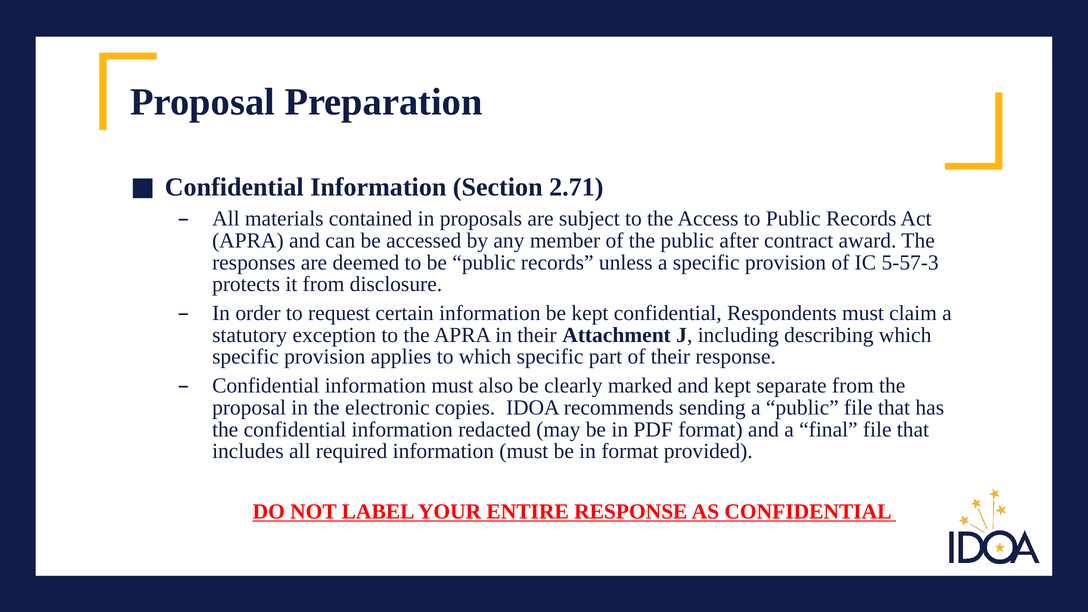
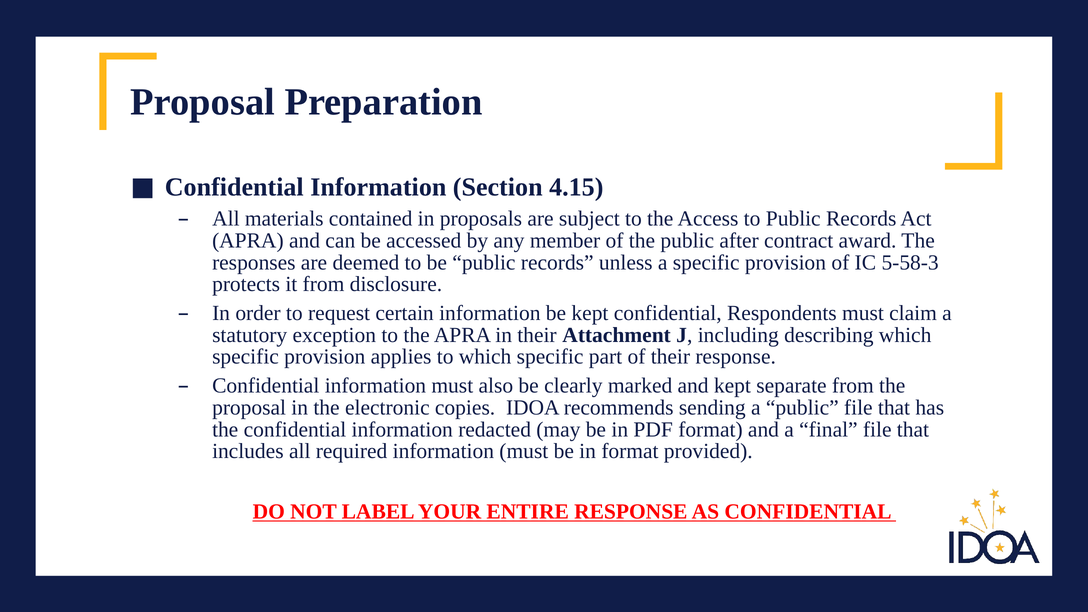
2.71: 2.71 -> 4.15 (576, 187)
5-57-3: 5-57-3 -> 5-58-3 (910, 262)
